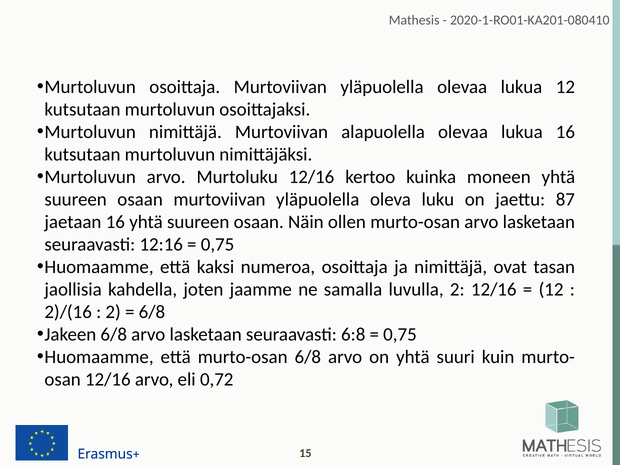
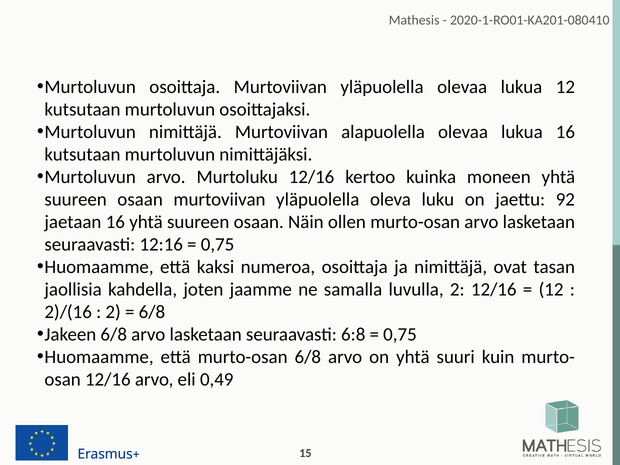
87: 87 -> 92 (565, 199)
0,72: 0,72 -> 0,49 (217, 379)
